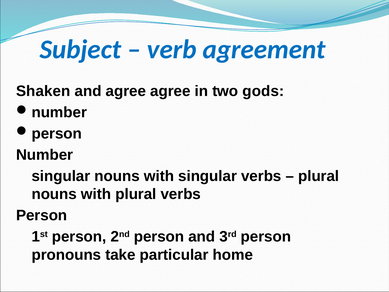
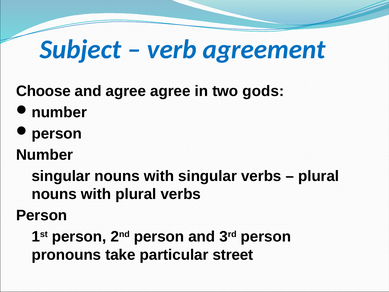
Shaken: Shaken -> Choose (43, 91)
home: home -> street (233, 255)
